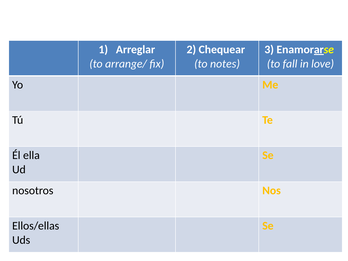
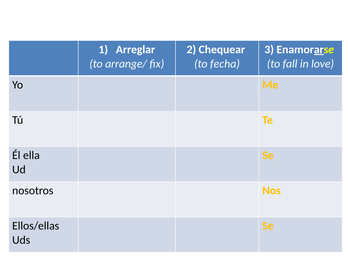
notes: notes -> fecha (225, 64)
